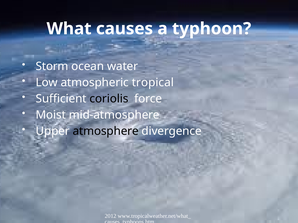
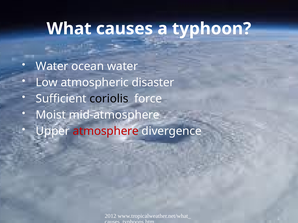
Storm: Storm -> Water (52, 66)
tropical: tropical -> disaster (153, 83)
atmosphere colour: black -> red (106, 131)
